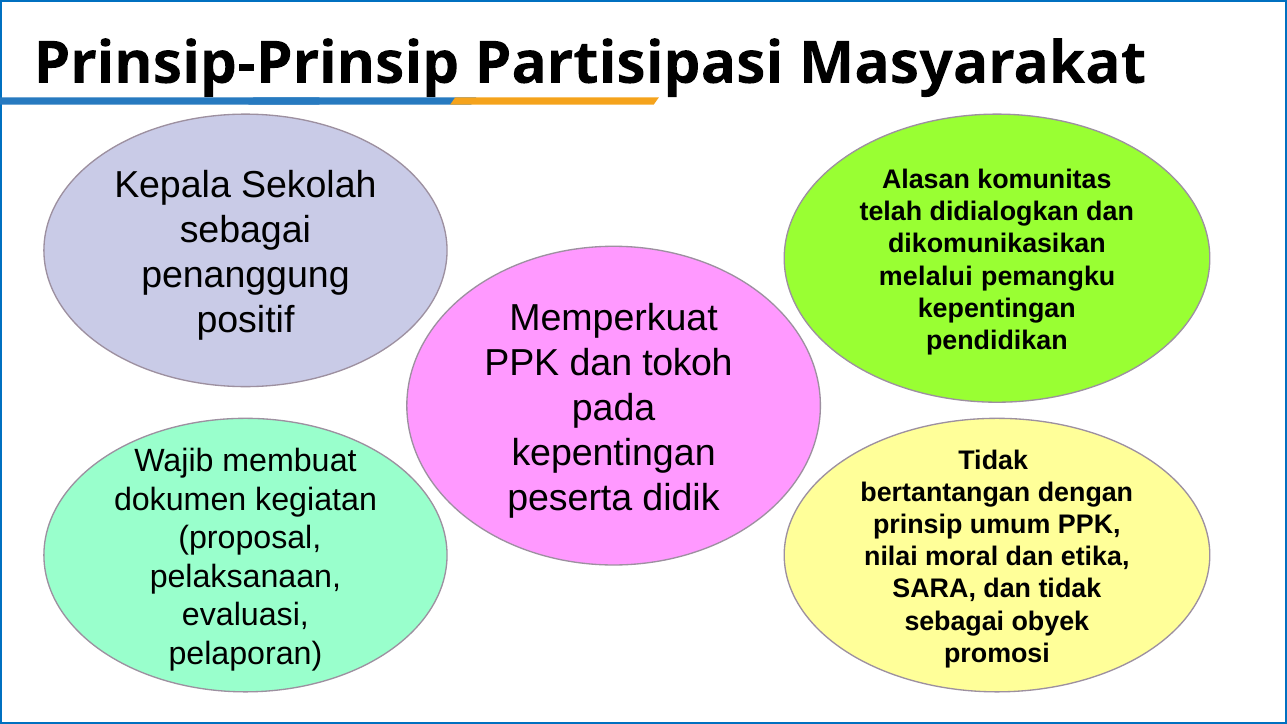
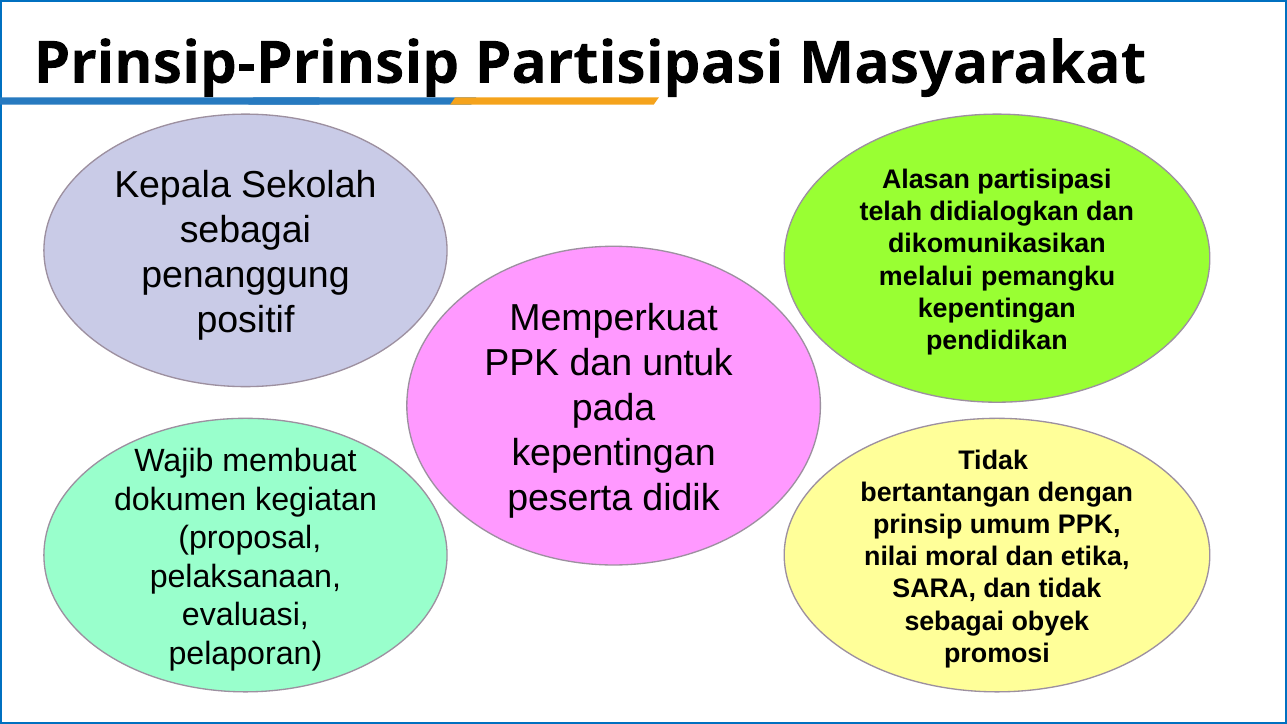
Alasan komunitas: komunitas -> partisipasi (1044, 180)
tokoh: tokoh -> untuk (687, 363)
